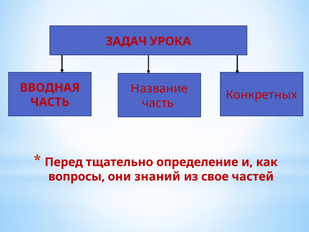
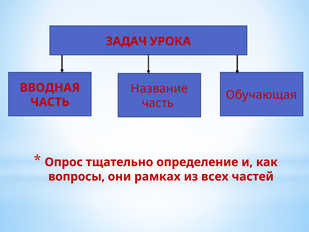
Конкретных: Конкретных -> Обучающая (262, 95)
Перед: Перед -> Опрос (64, 162)
знаний: знаний -> рамках (157, 176)
свое: свое -> всех (215, 176)
